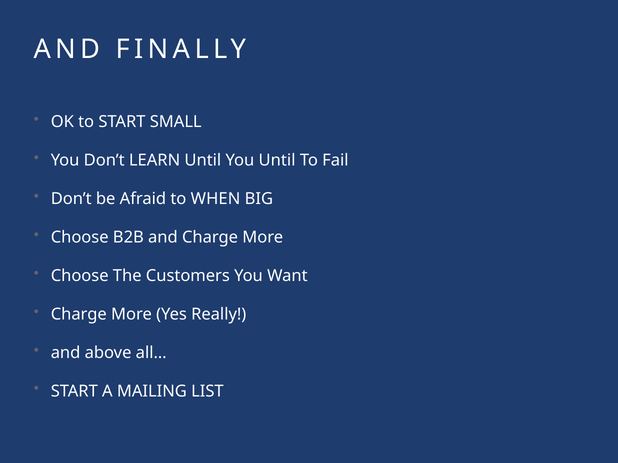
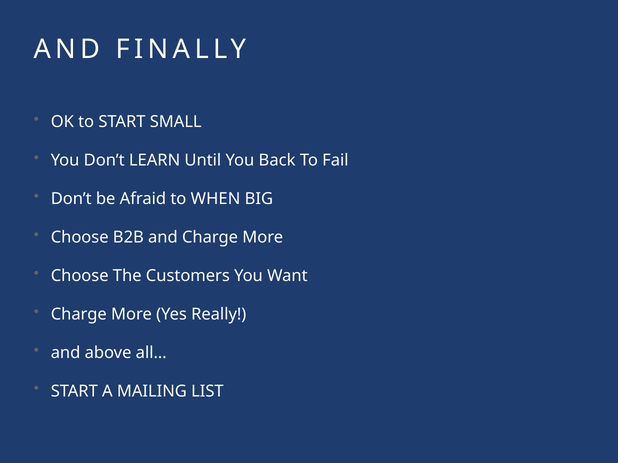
You Until: Until -> Back (277, 160)
